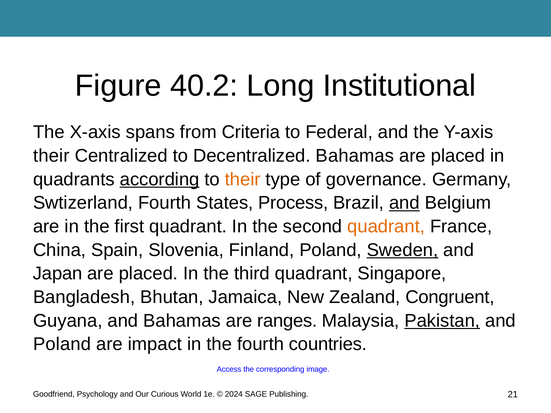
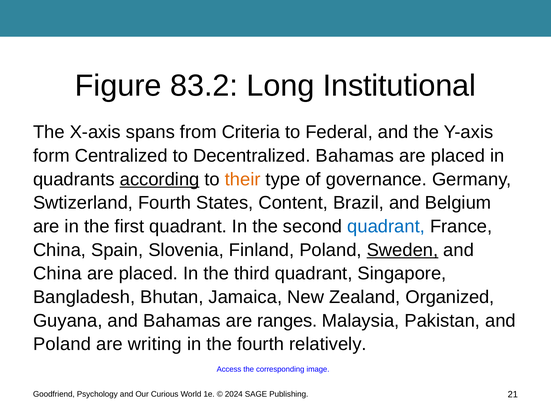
40.2: 40.2 -> 83.2 (204, 86)
their: their -> form (51, 156)
Process: Process -> Content (293, 203)
and underline: present -> none (404, 203)
quadrant colour: orange -> blue (386, 227)
Japan: Japan -> China (57, 274)
Congruent: Congruent -> Organized (450, 297)
Pakistan underline: present -> none (442, 321)
impact: impact -> writing (155, 344)
countries: countries -> relatively (328, 344)
